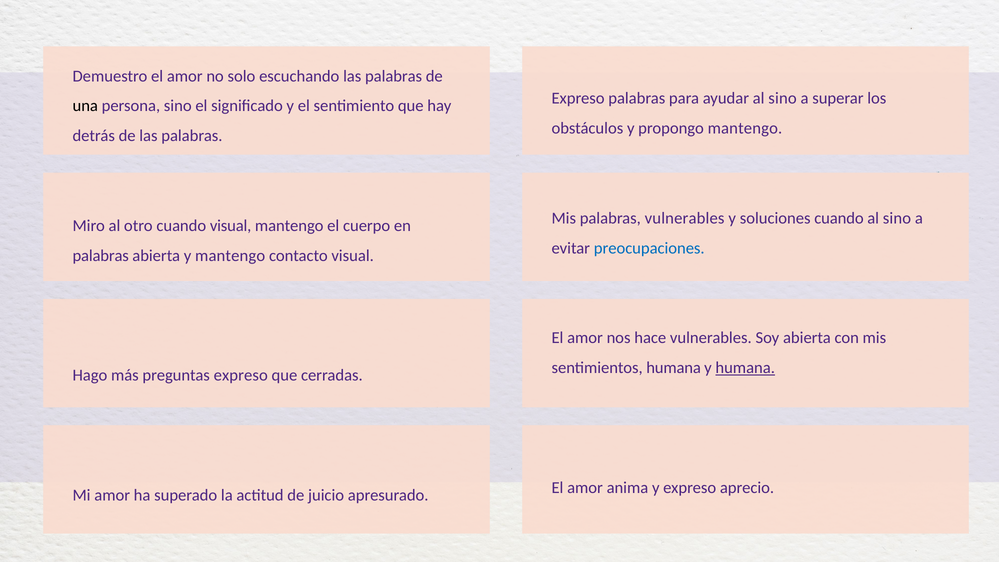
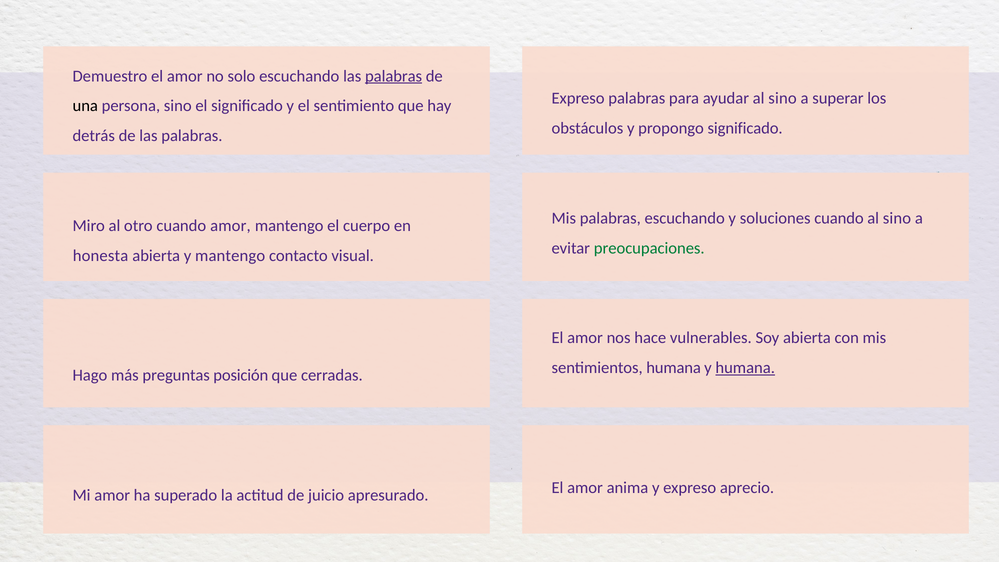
palabras underline: none -> present (394, 76)
propongo mantengo: mantengo -> significado (745, 128)
palabras vulnerables: vulnerables -> escuchando (685, 218)
cuando visual: visual -> amor (230, 226)
preocupaciones colour: blue -> green (649, 248)
palabras: palabras -> honesta (101, 256)
preguntas expreso: expreso -> posición (241, 375)
